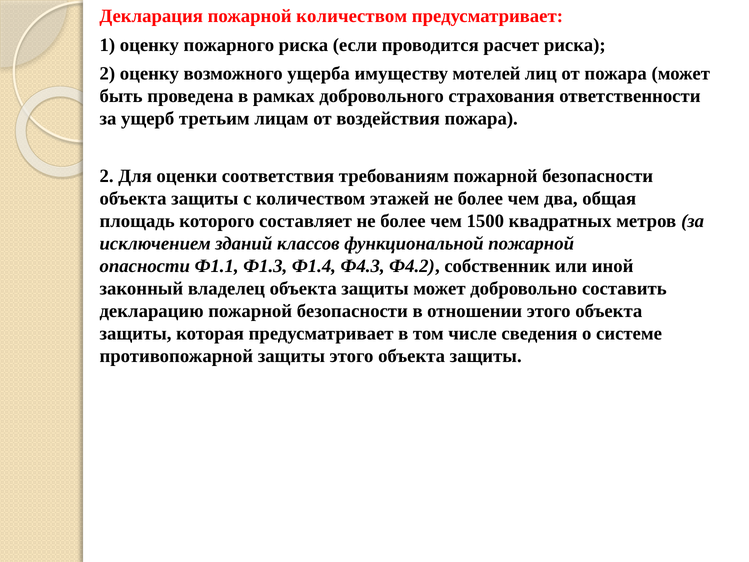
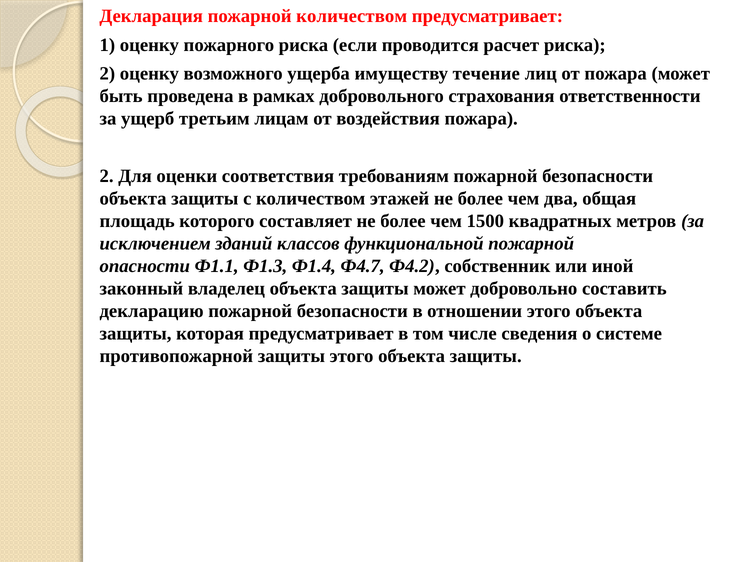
мотелей: мотелей -> течение (486, 74)
Ф4.3: Ф4.3 -> Ф4.7 (363, 266)
